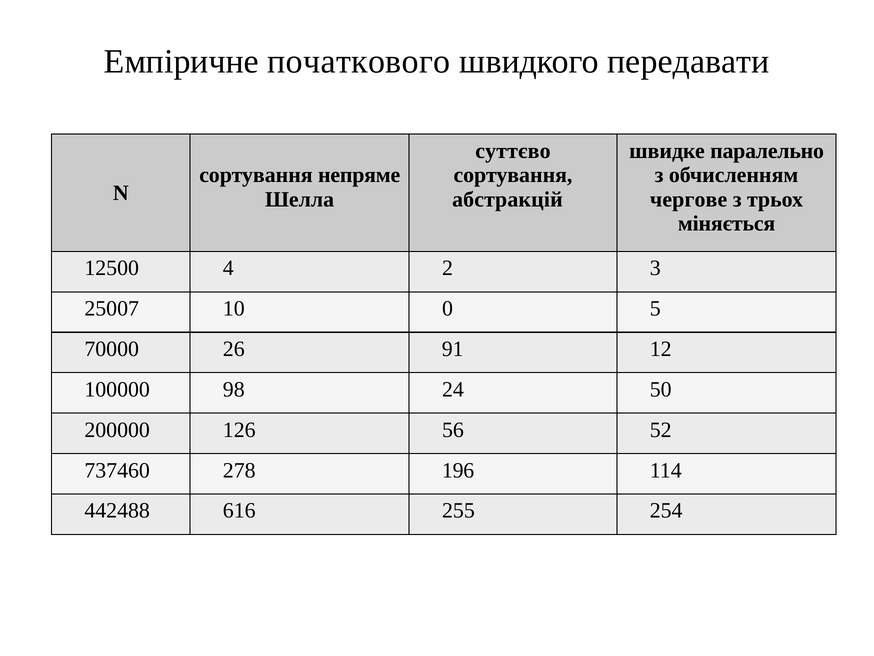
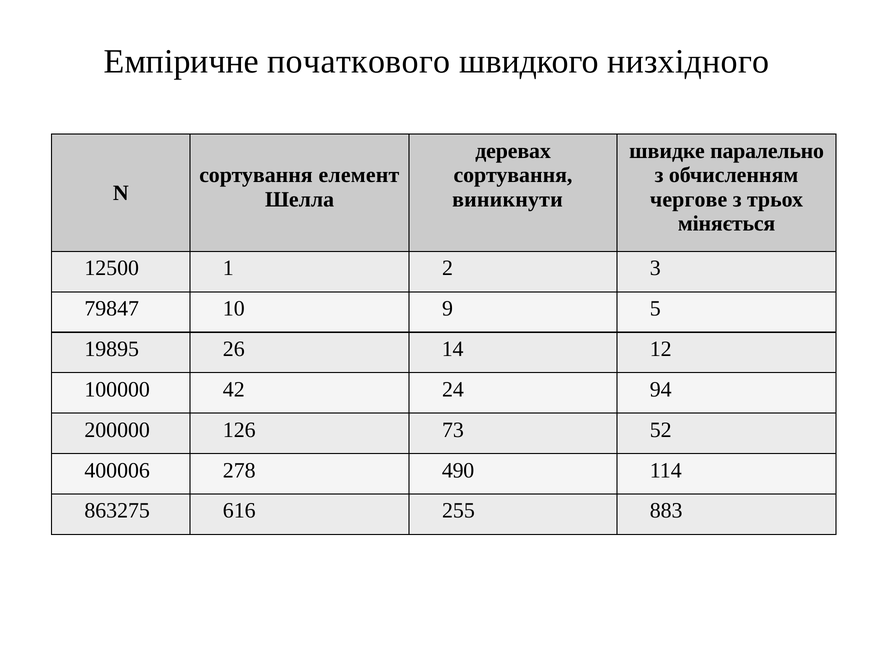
передавати: передавати -> низхідного (688, 61)
суттєво: суттєво -> деревах (513, 151)
непряме: непряме -> елемент (359, 175)
абстракцій: абстракцій -> виникнути (507, 199)
4: 4 -> 1 (228, 268)
25007: 25007 -> 79847 (112, 308)
0: 0 -> 9 (448, 308)
70000: 70000 -> 19895 (112, 349)
91: 91 -> 14 (453, 349)
98: 98 -> 42 (234, 389)
50: 50 -> 94 (661, 389)
56: 56 -> 73 (453, 430)
737460: 737460 -> 400006 (117, 470)
196: 196 -> 490 (458, 470)
442488: 442488 -> 863275 (117, 510)
254: 254 -> 883 (666, 510)
